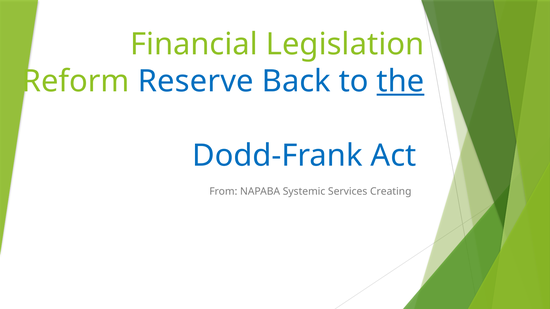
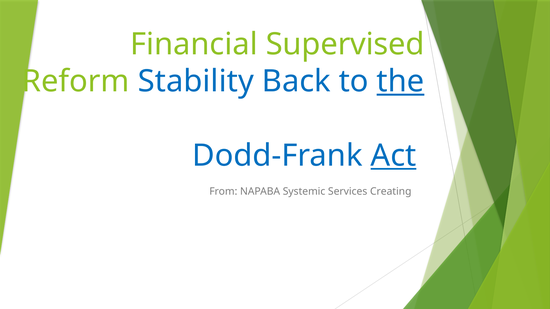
Legislation: Legislation -> Supervised (345, 44)
Reserve: Reserve -> Stability (196, 81)
Act underline: none -> present (393, 156)
